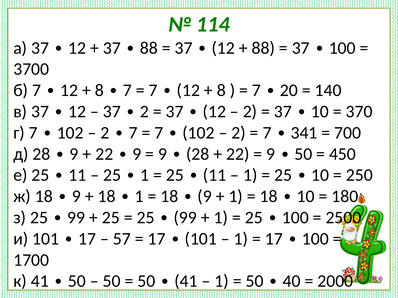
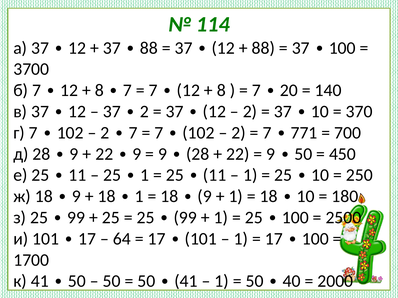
341: 341 -> 771 (304, 133)
57: 57 -> 64 (122, 239)
